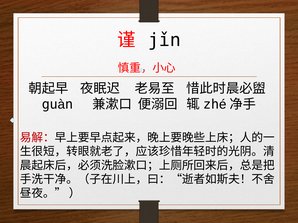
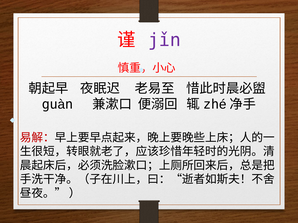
jǐn colour: black -> purple (164, 40)
